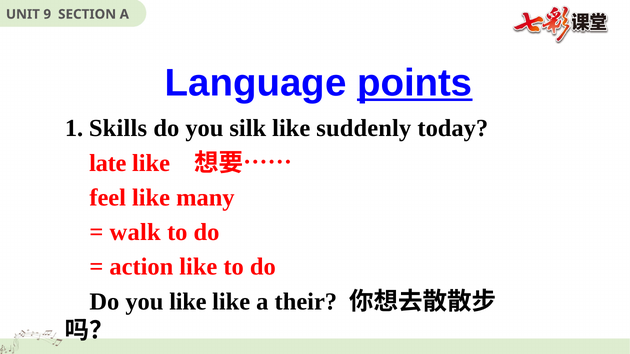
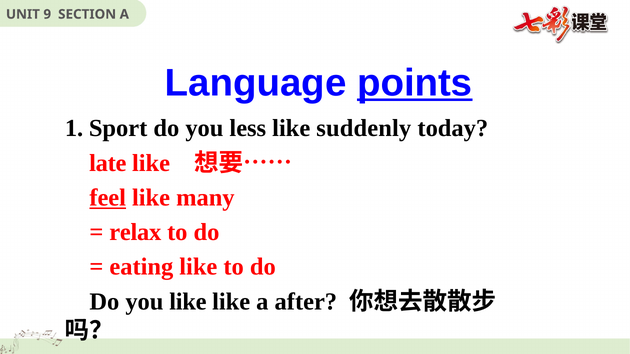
Skills: Skills -> Sport (118, 128)
silk: silk -> less (248, 128)
feel underline: none -> present (108, 198)
walk: walk -> relax (135, 232)
action: action -> eating (141, 267)
their: their -> after (306, 302)
